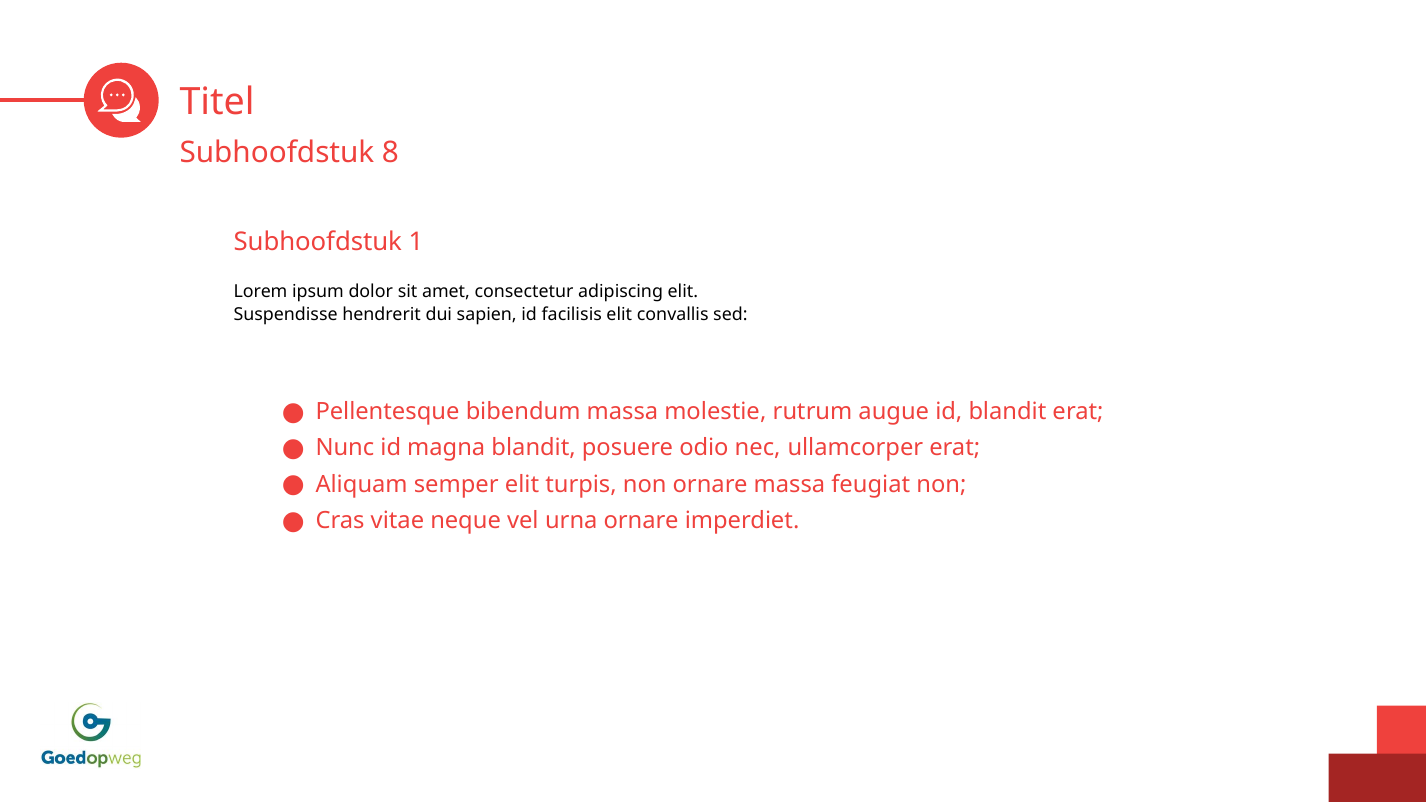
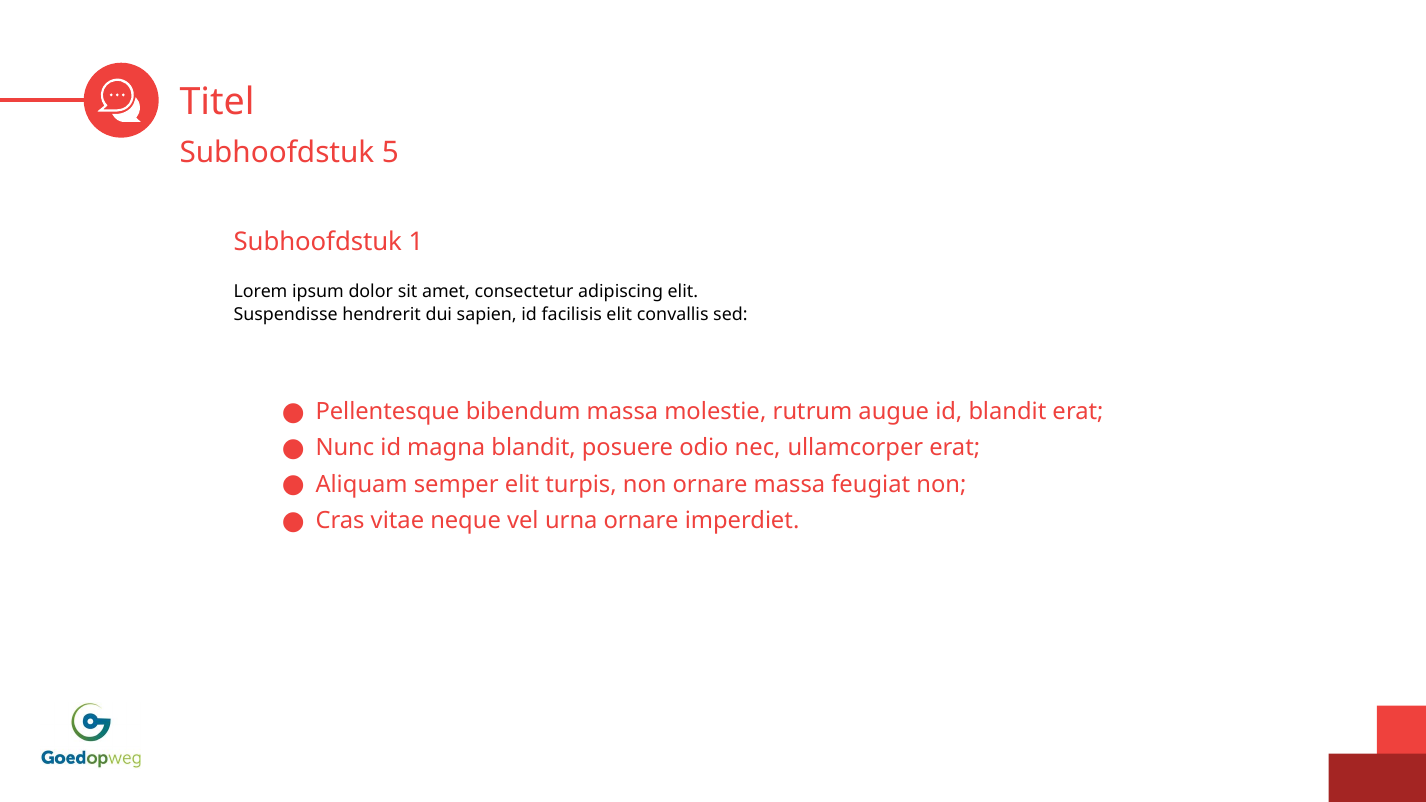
8: 8 -> 5 (390, 153)
